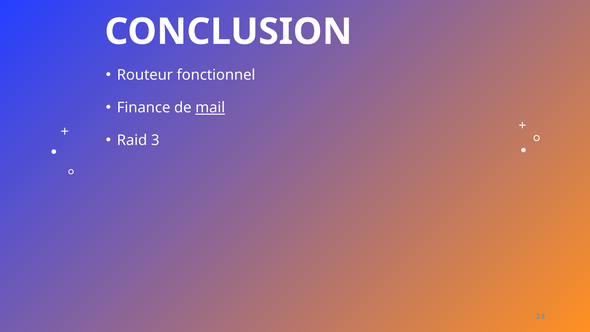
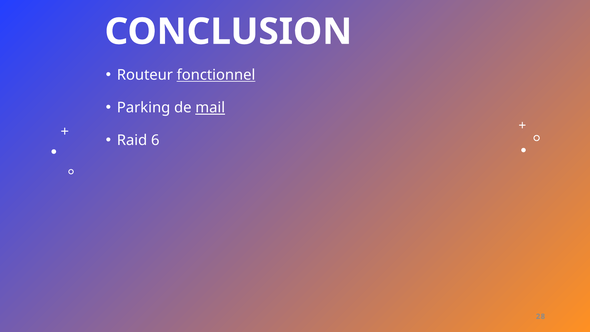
fonctionnel underline: none -> present (216, 75)
Finance: Finance -> Parking (144, 108)
3: 3 -> 6 (155, 140)
